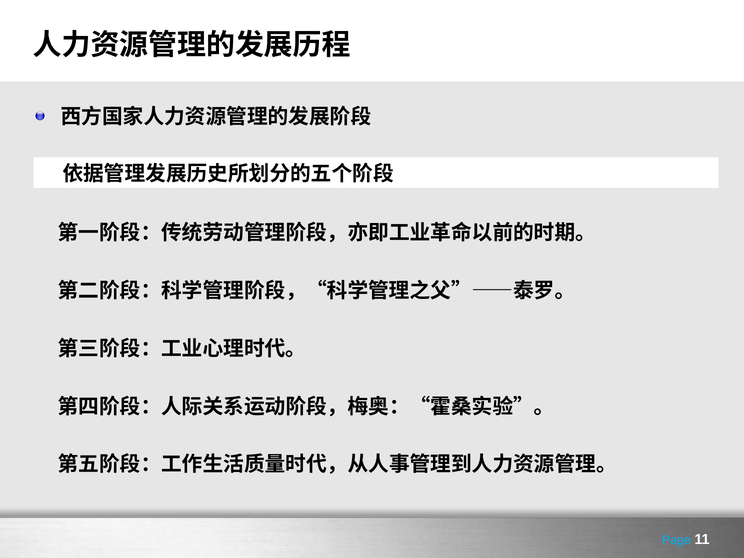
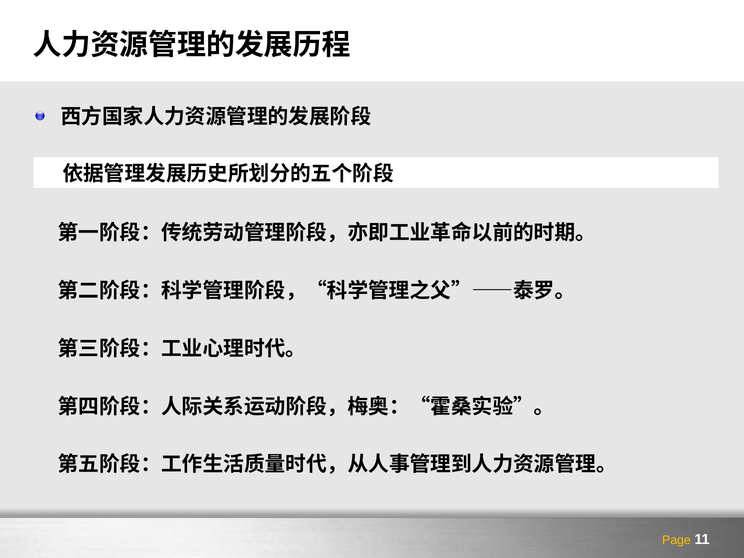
Page colour: light blue -> yellow (676, 540)
